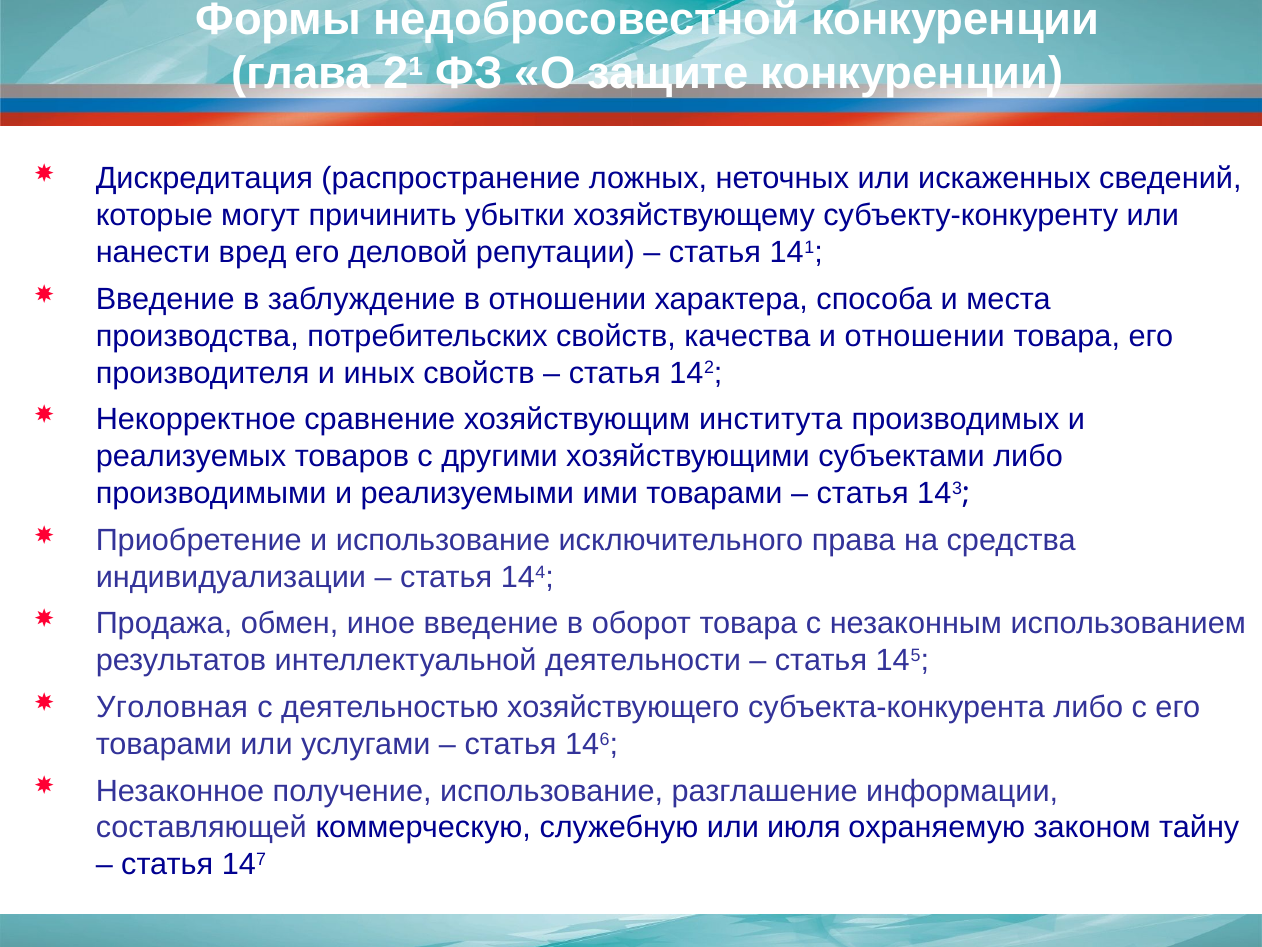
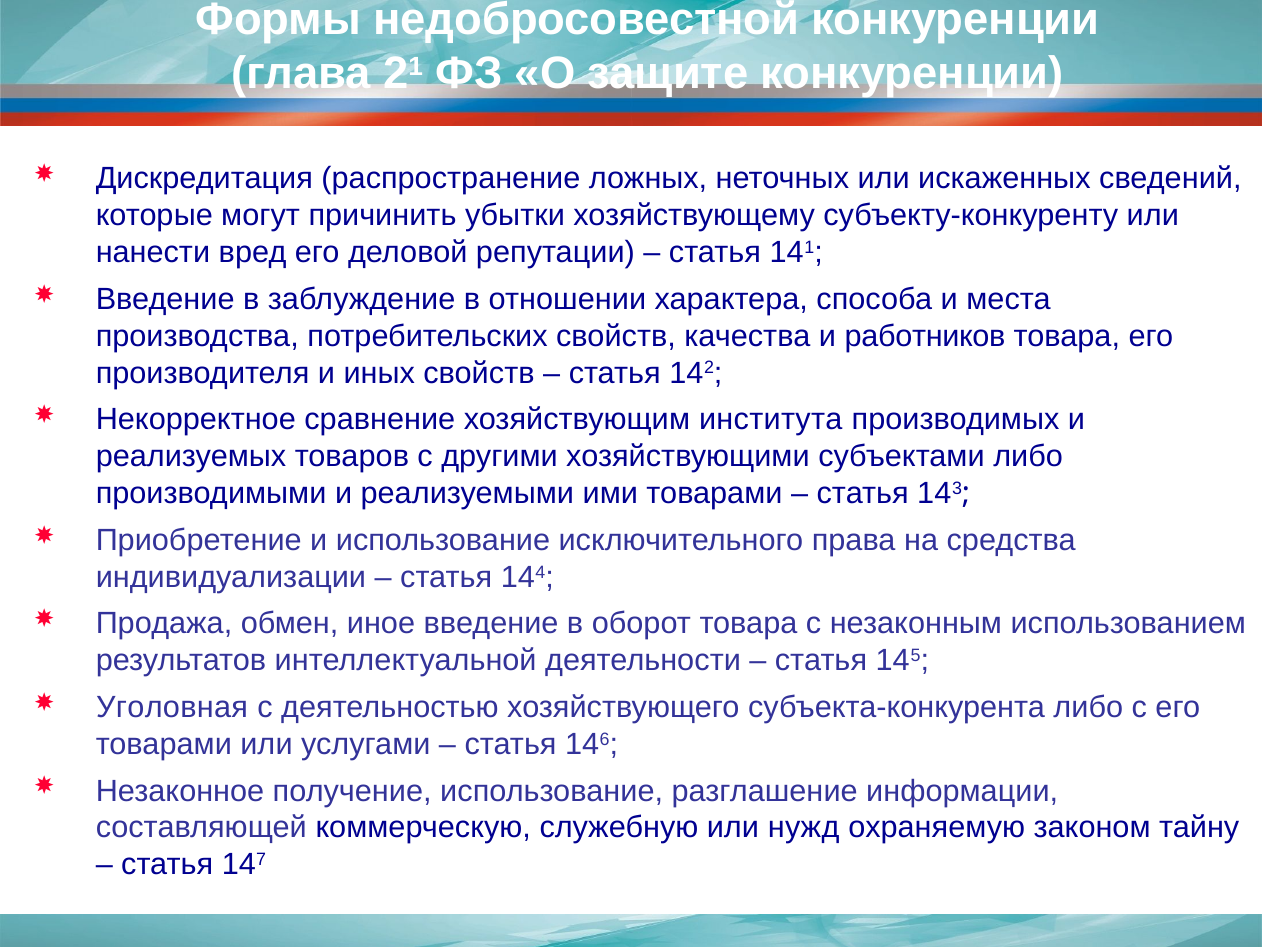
и отношении: отношении -> работников (925, 336)
июля: июля -> нужд (804, 827)
